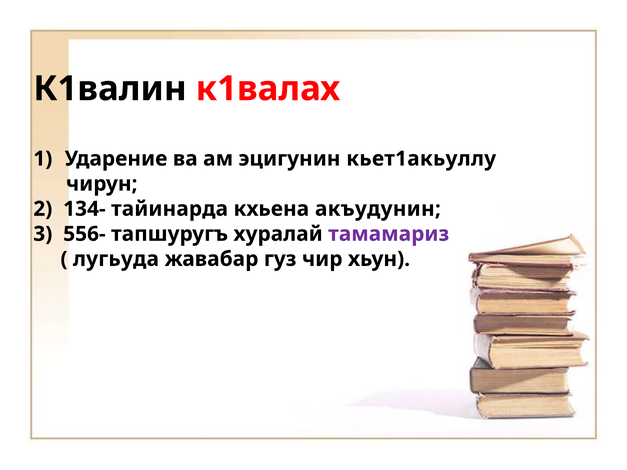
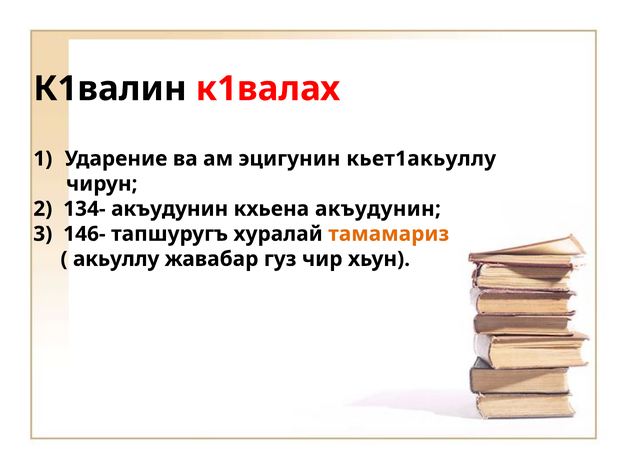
134- тайинарда: тайинарда -> акъудунин (170, 209)
556-: 556- -> 146- (84, 234)
тамамариз colour: purple -> orange (389, 234)
лугьуда: лугьуда -> акьуллу (116, 259)
